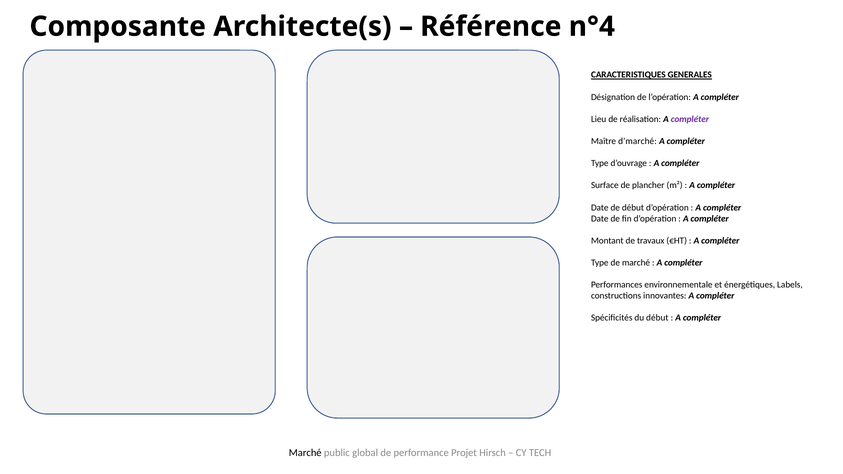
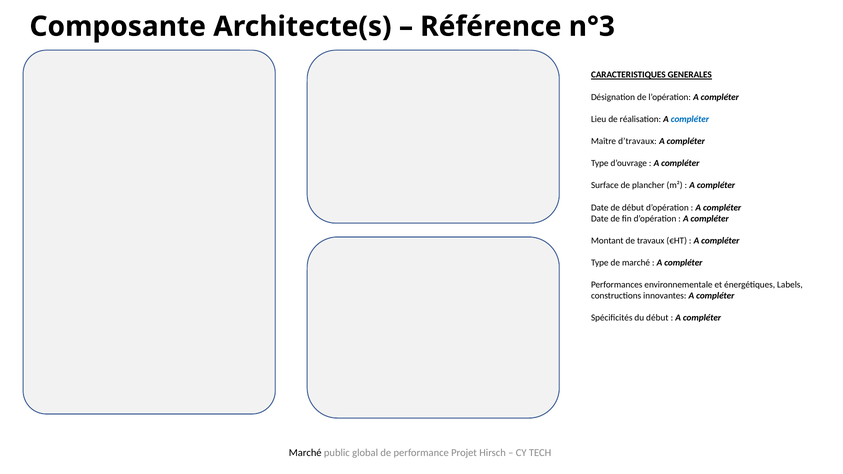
n°4: n°4 -> n°3 (592, 27)
compléter colour: purple -> blue (690, 119)
d’marché: d’marché -> d’travaux (637, 141)
